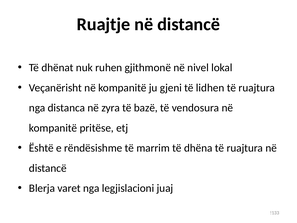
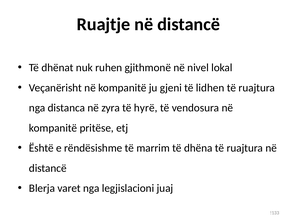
bazë: bazë -> hyrë (146, 108)
